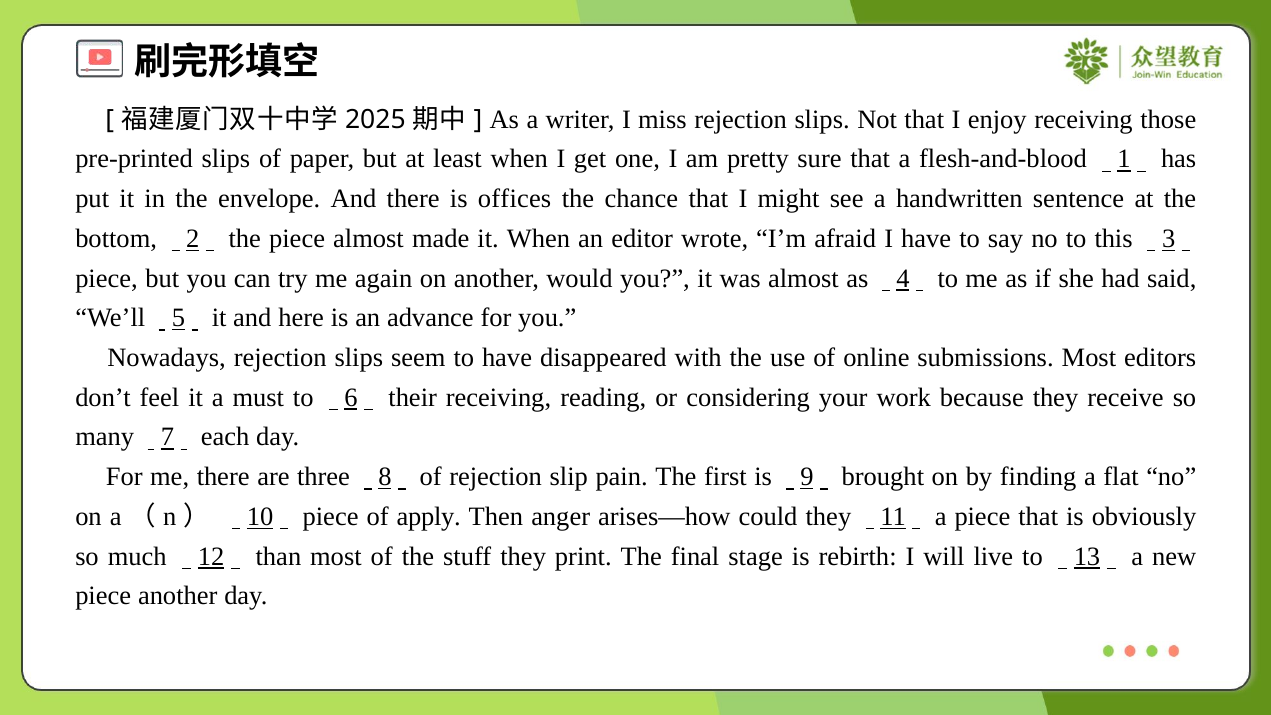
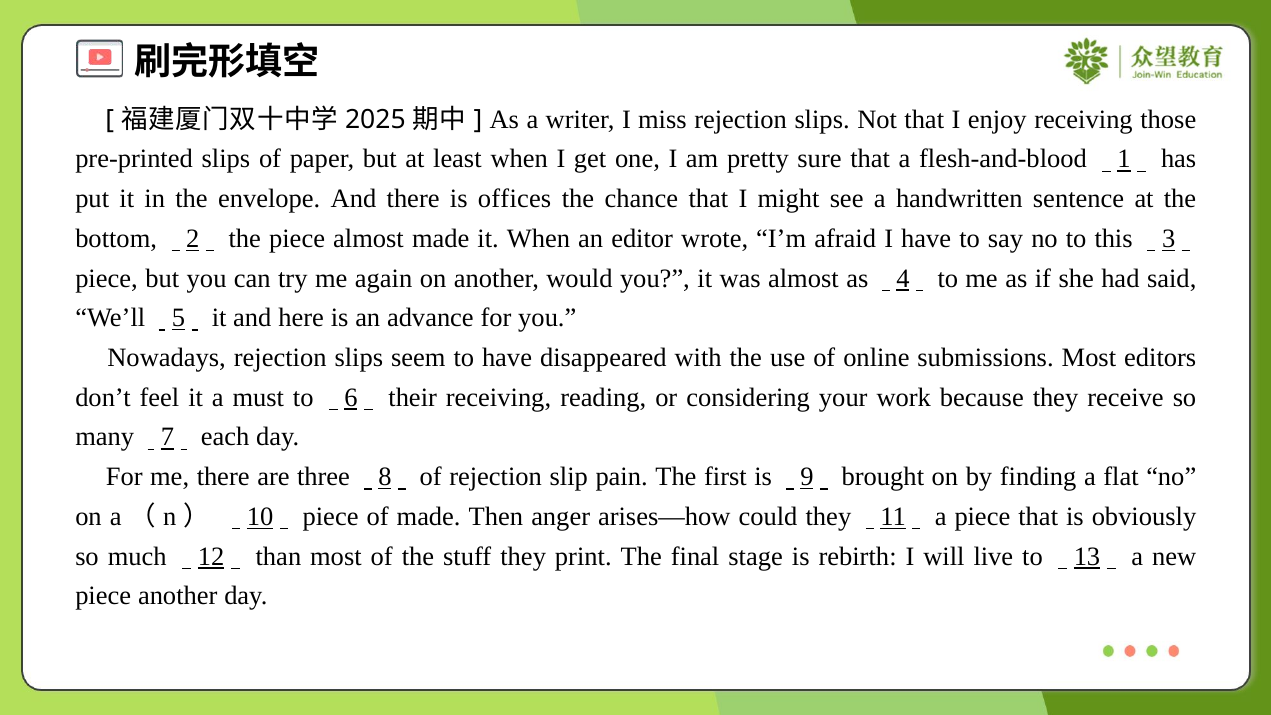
of apply: apply -> made (429, 517)
